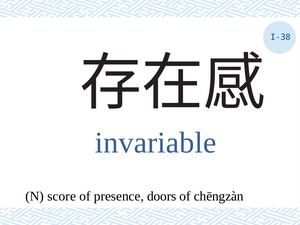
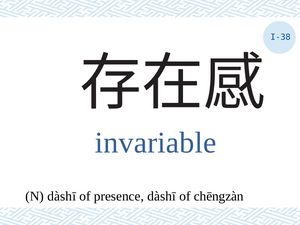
N score: score -> dàshī (62, 196)
presence doors: doors -> dàshī (162, 196)
